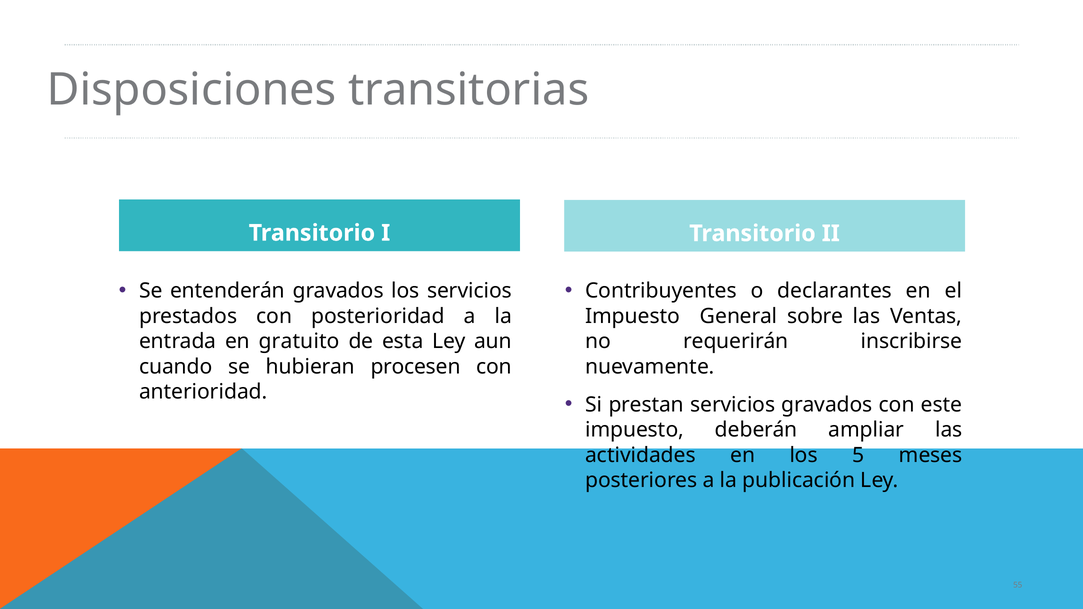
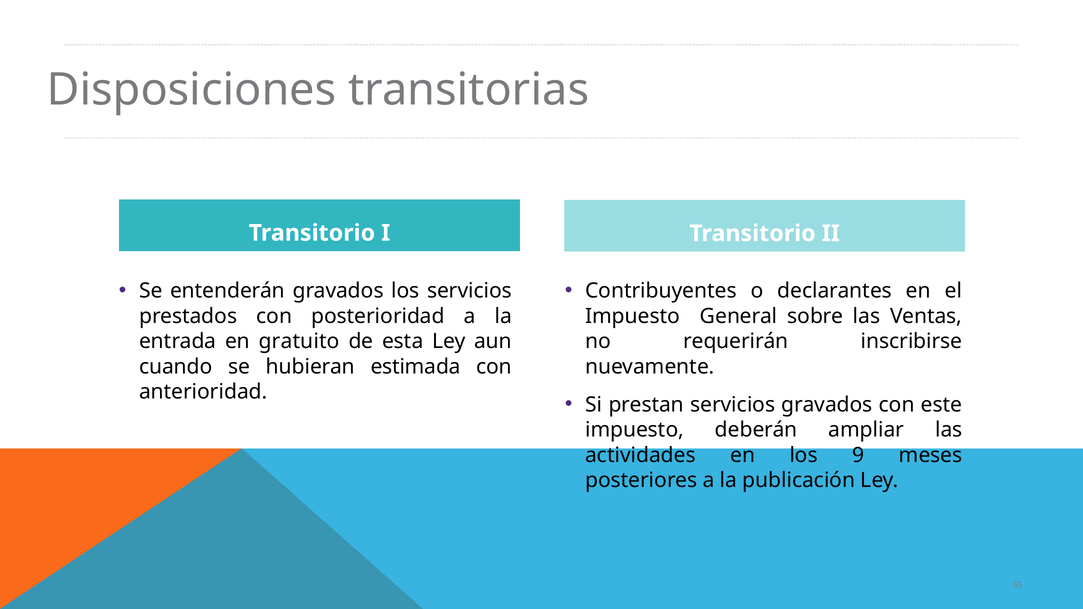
procesen: procesen -> estimada (416, 367)
5: 5 -> 9 (858, 455)
